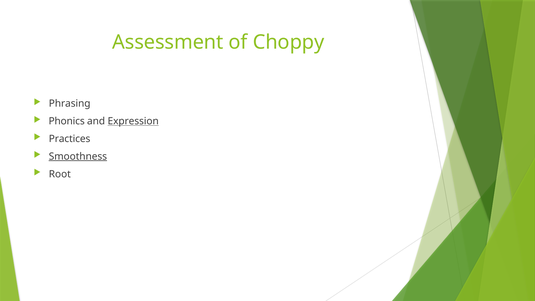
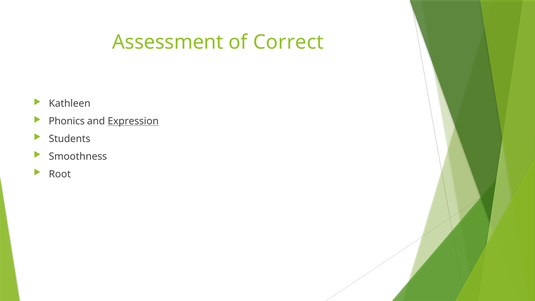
Choppy: Choppy -> Correct (288, 42)
Phrasing: Phrasing -> Kathleen (70, 104)
Practices: Practices -> Students (70, 139)
Smoothness underline: present -> none (78, 156)
